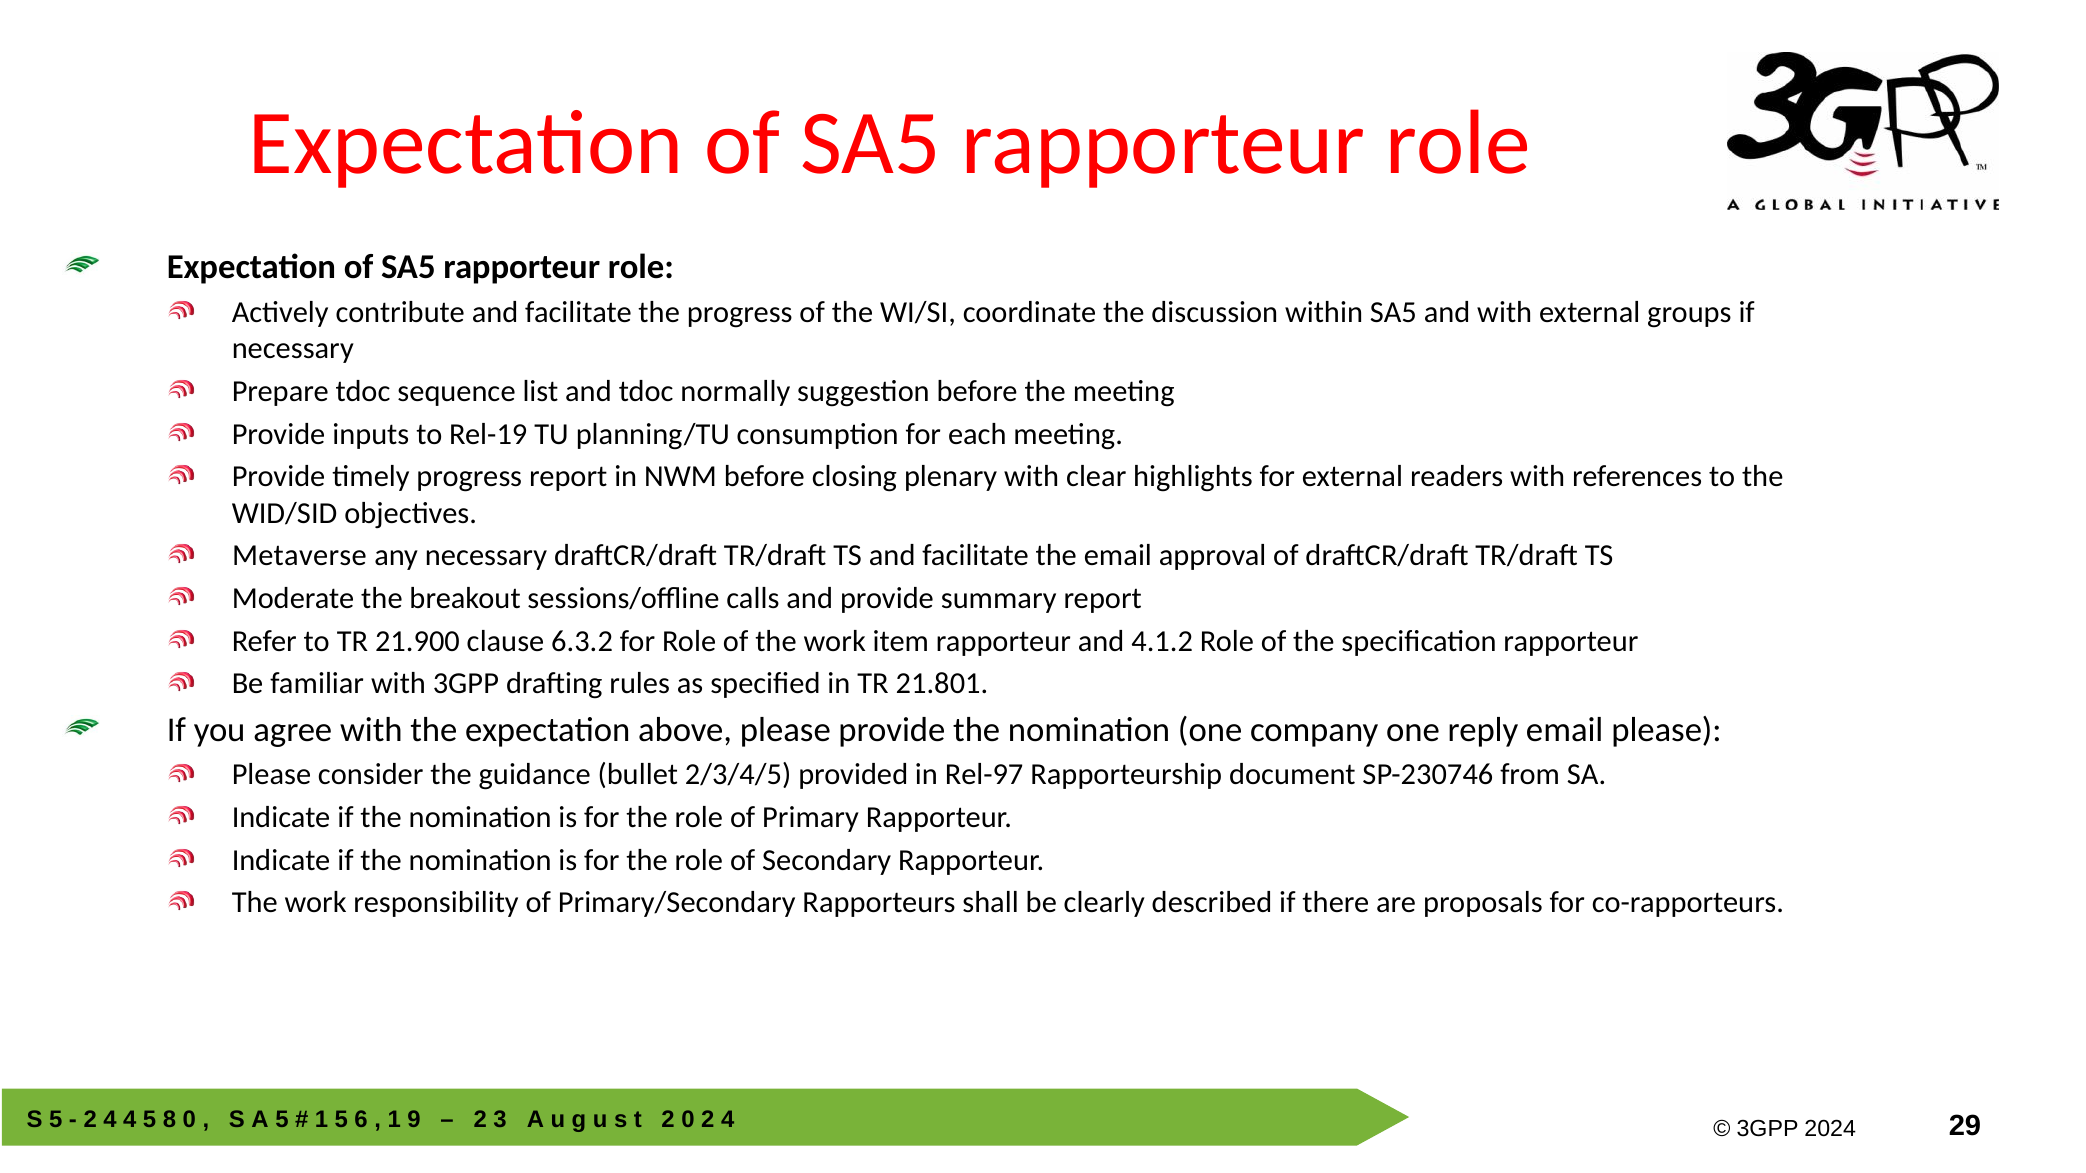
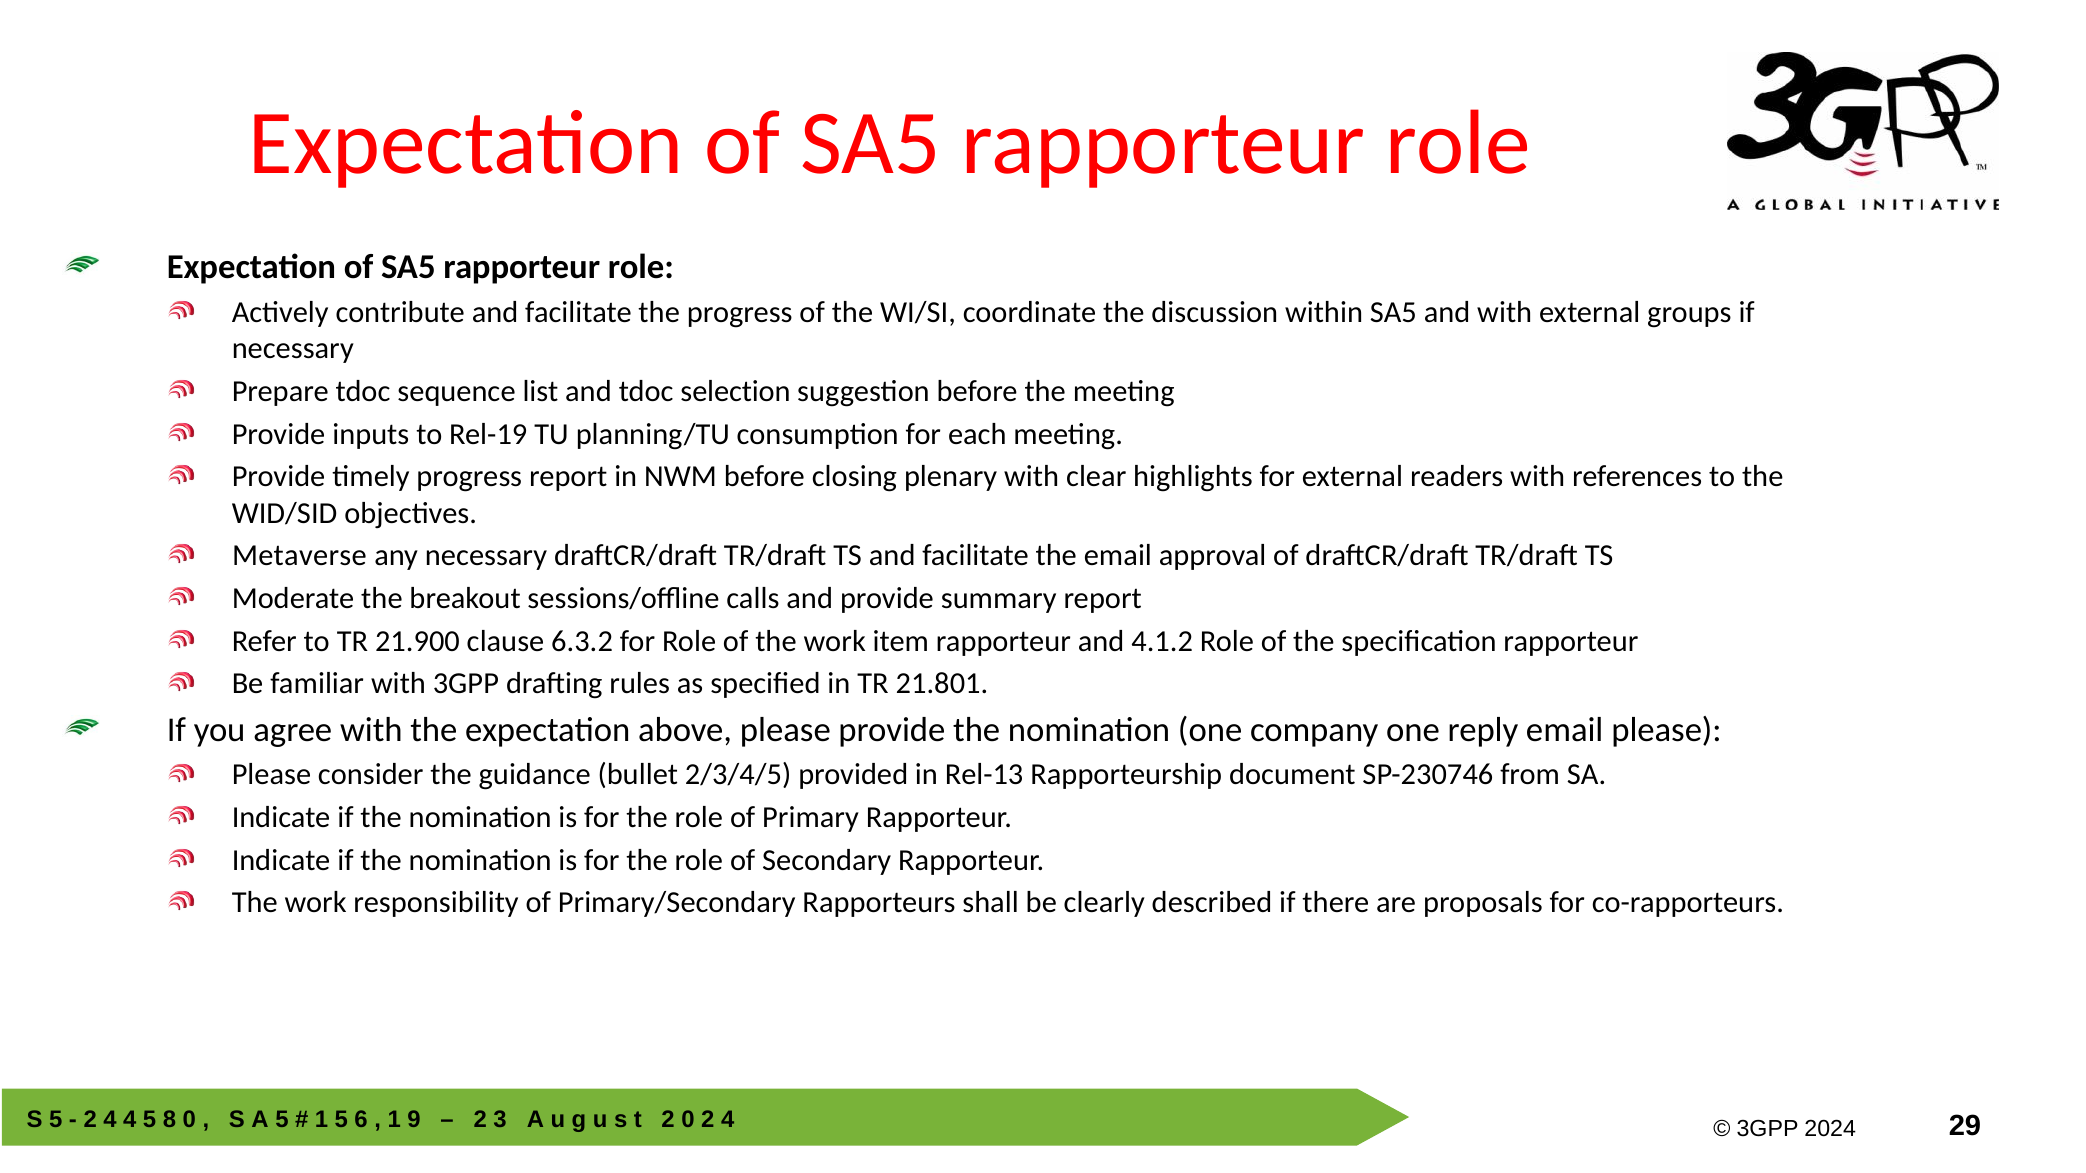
normally: normally -> selection (736, 392)
Rel-97: Rel-97 -> Rel-13 (984, 775)
